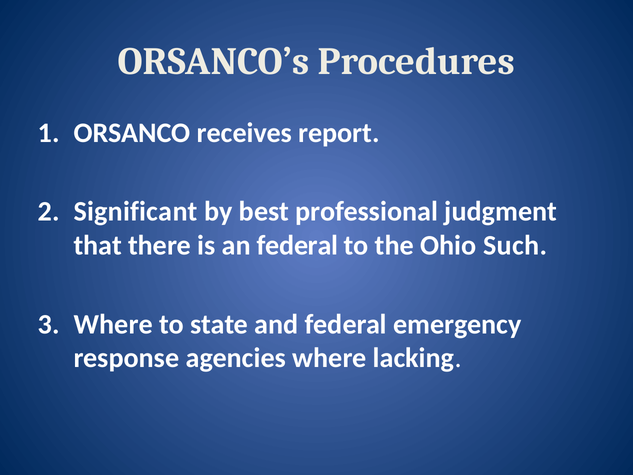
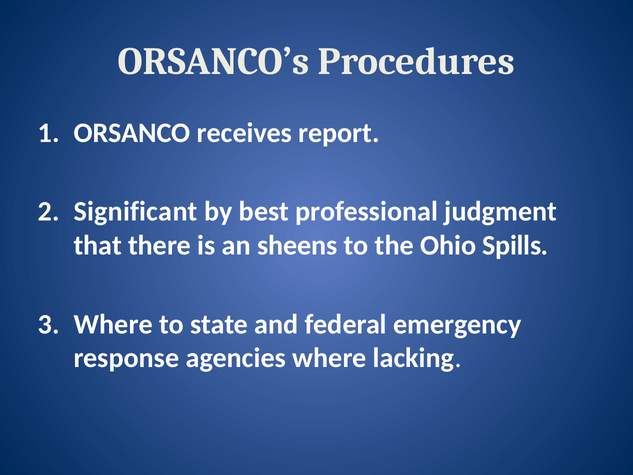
an federal: federal -> sheens (297, 245)
Such: Such -> Spills (515, 245)
